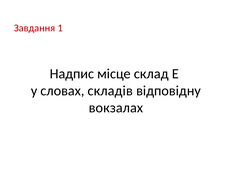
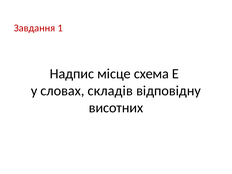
склад: склад -> схема (151, 74)
вокзалах: вокзалах -> висотних (116, 108)
